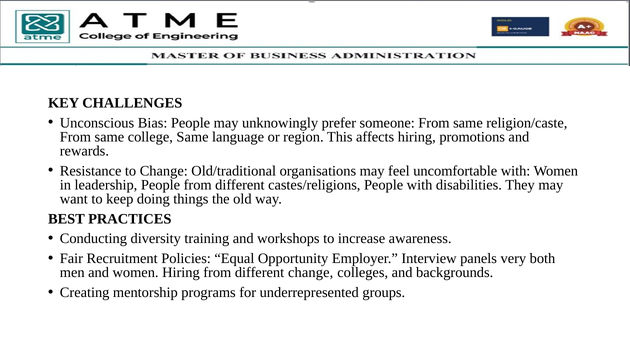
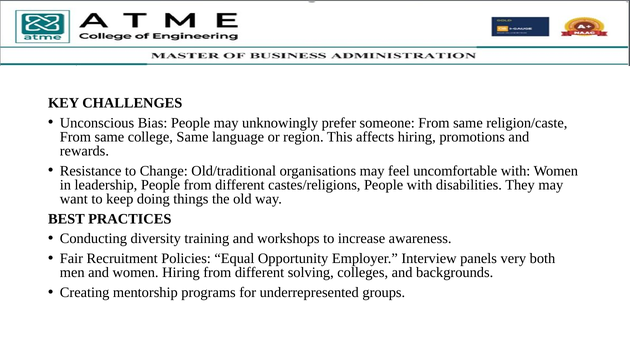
different change: change -> solving (311, 273)
